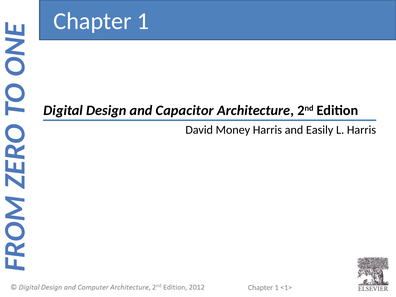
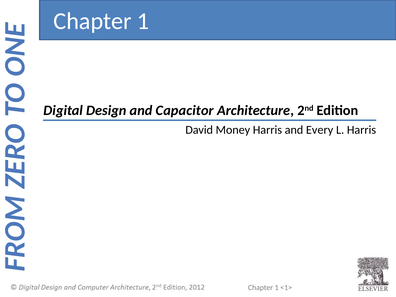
Easily: Easily -> Every (320, 130)
